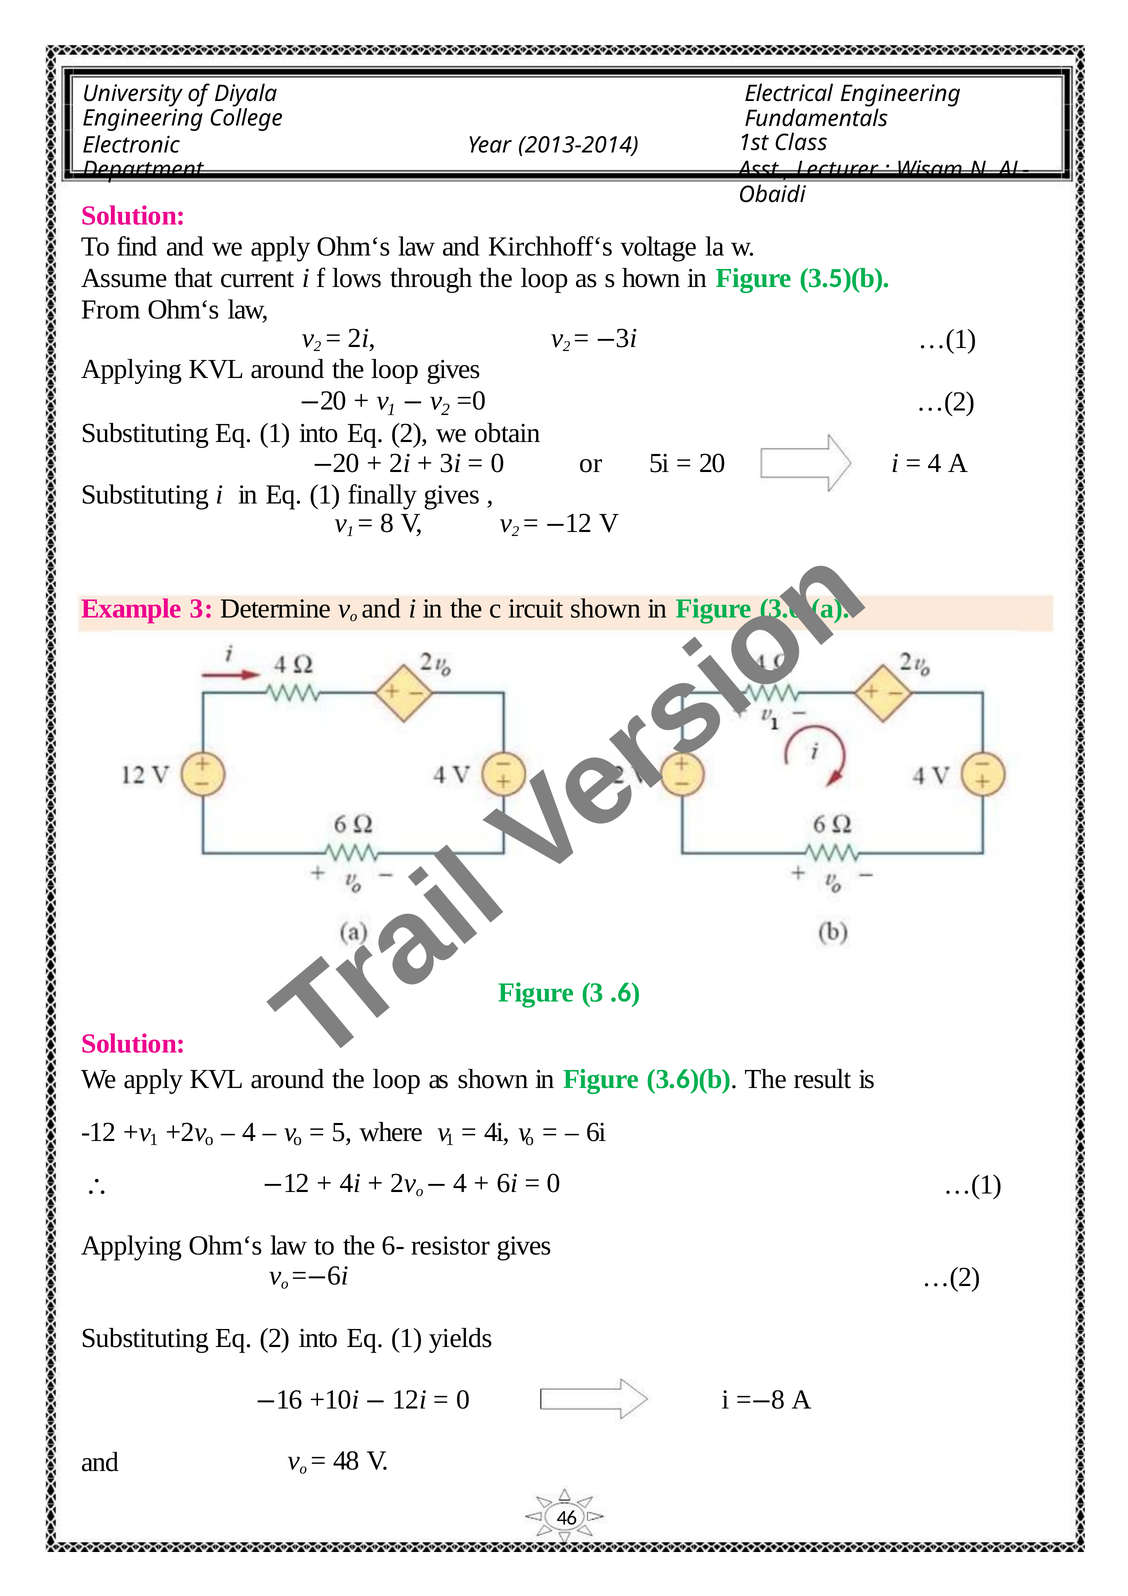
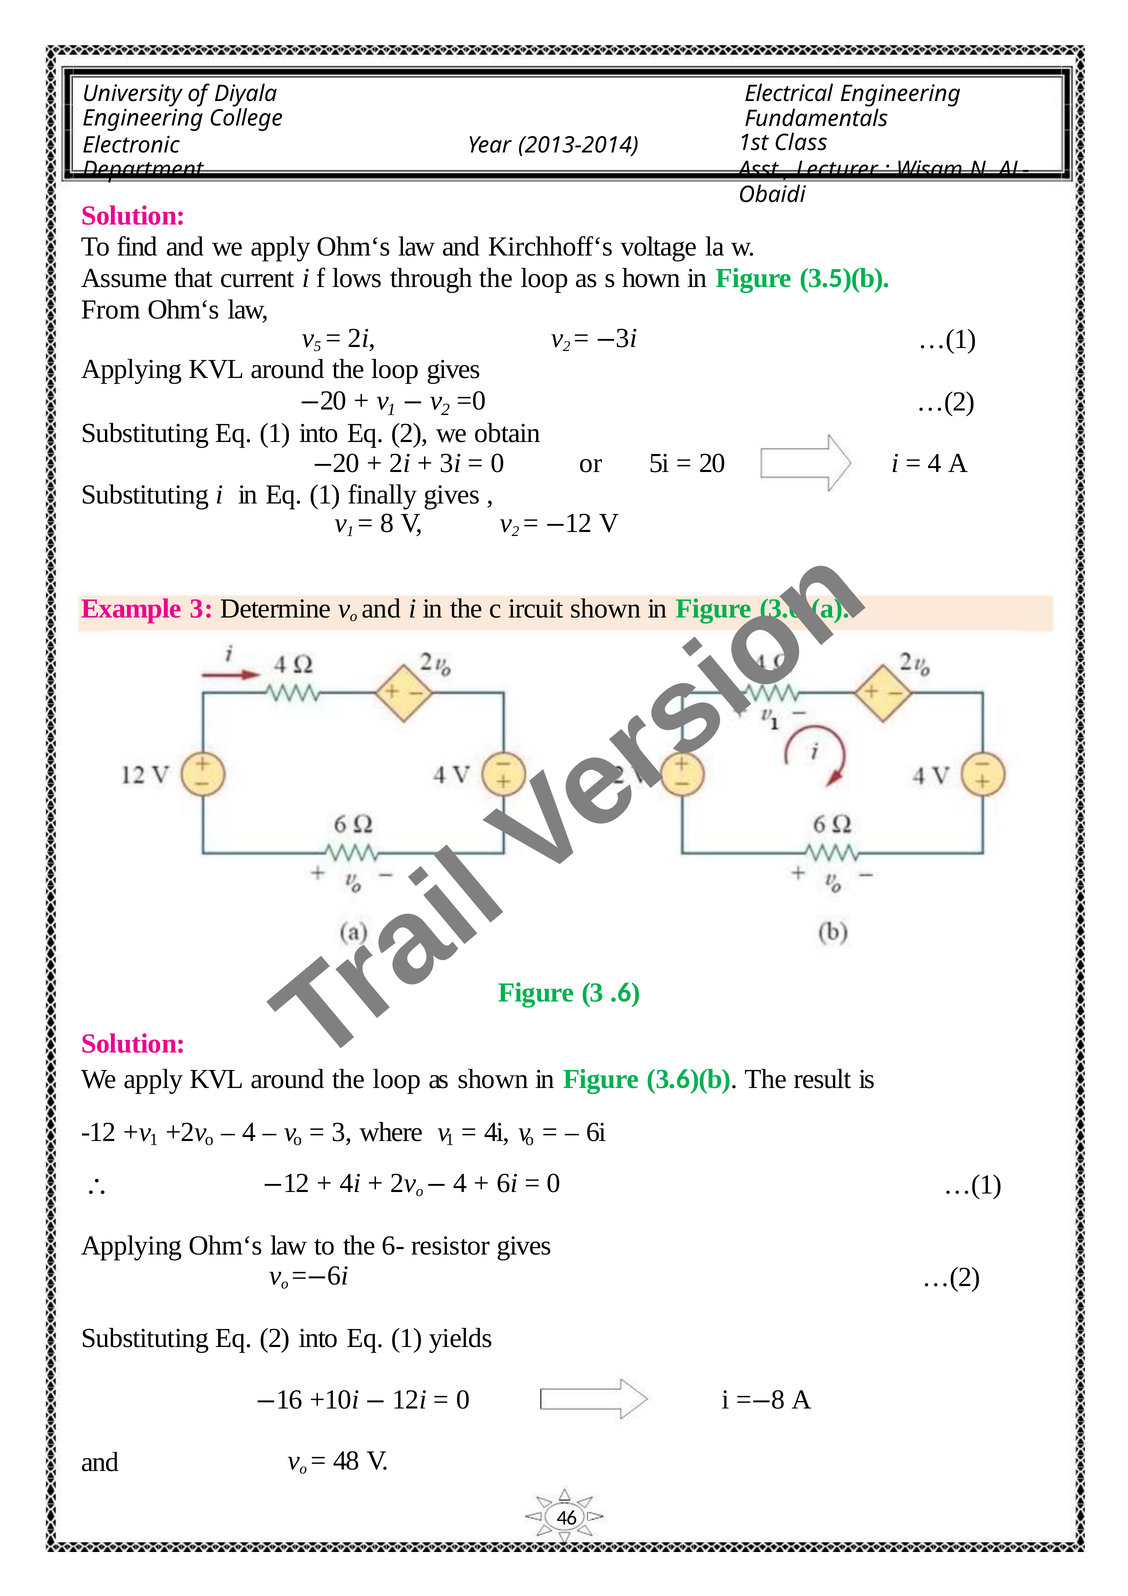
2: 2 -> 5 (318, 346)
5: 5 -> 3 (342, 1132)
